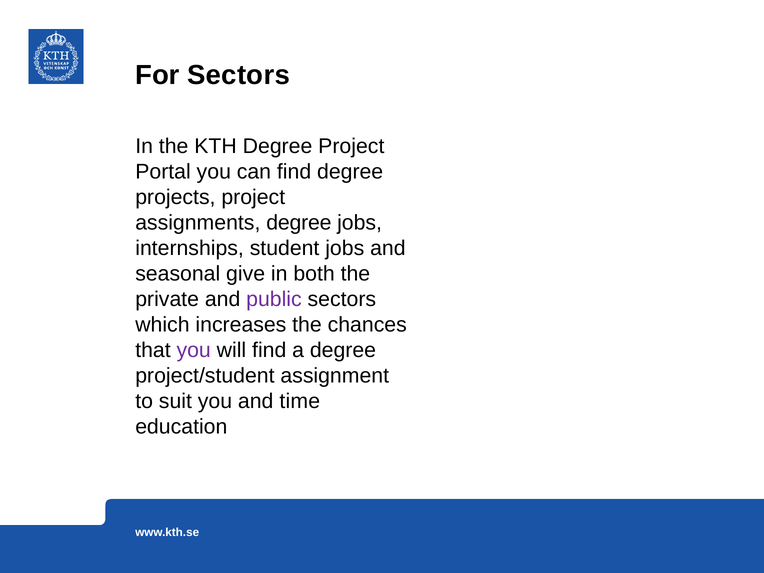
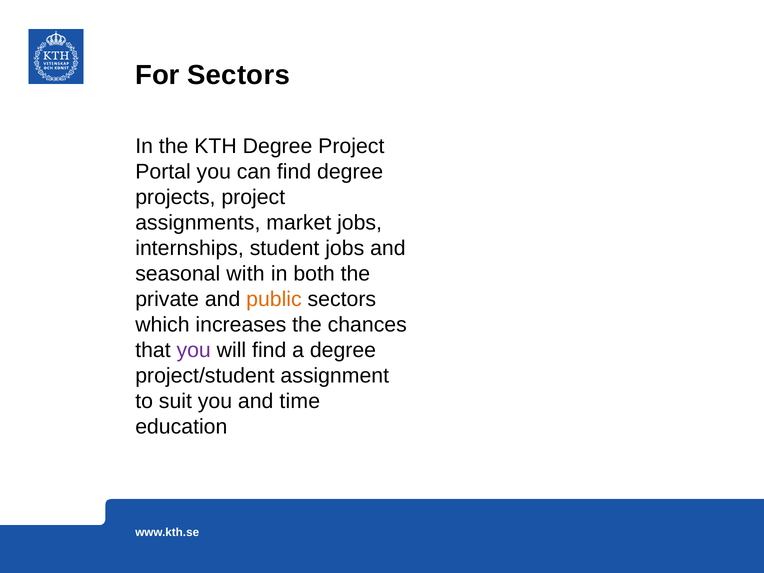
assignments degree: degree -> market (299, 223)
give: give -> with (245, 274)
public colour: purple -> orange (274, 299)
